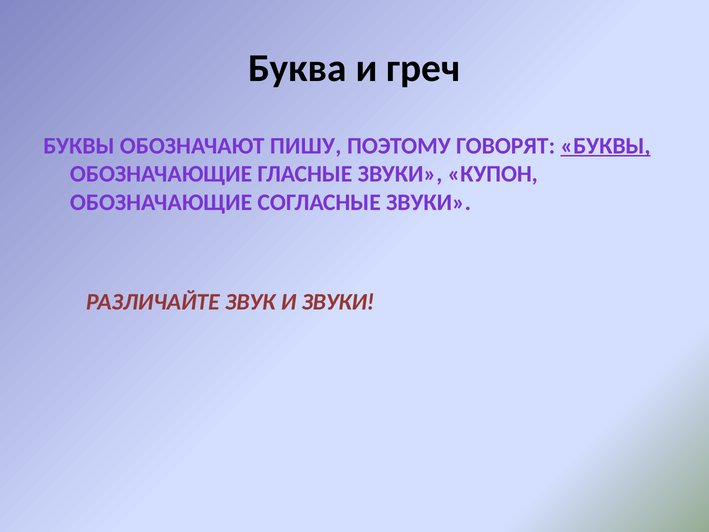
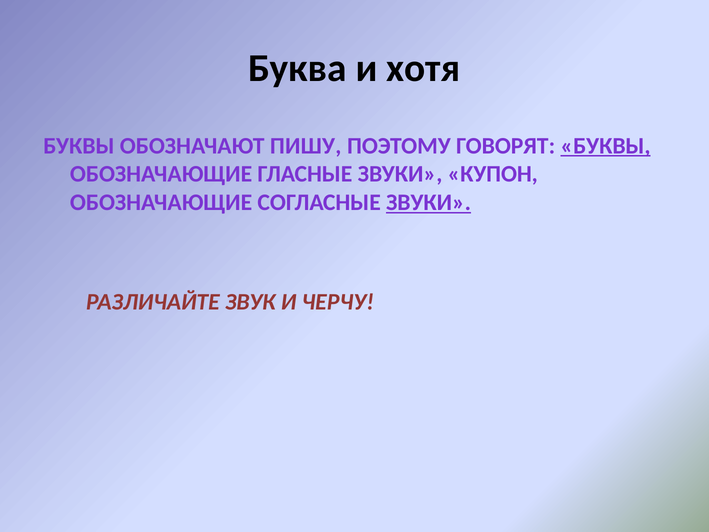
греч: греч -> хотя (423, 68)
ЗВУКИ underline: none -> present (429, 202)
И ЗВУКИ: ЗВУКИ -> ЧЕРЧУ (338, 302)
